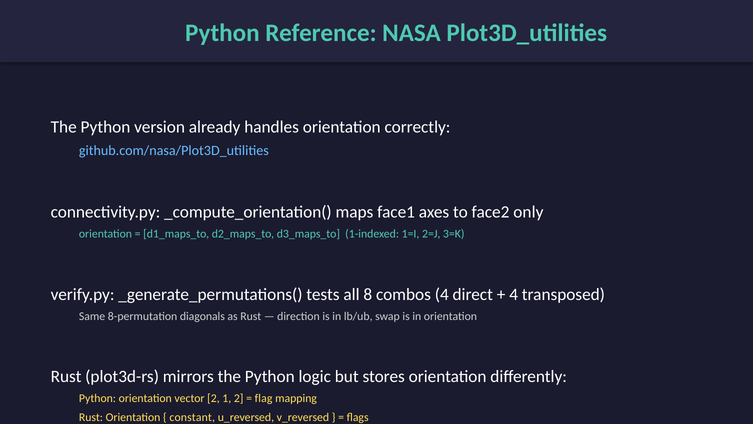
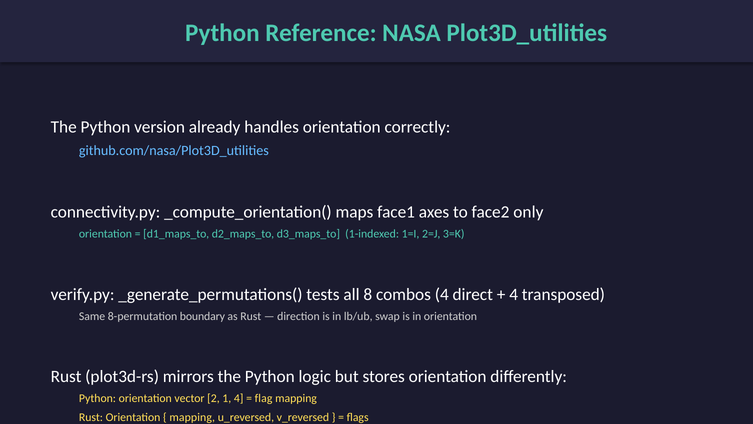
diagonals: diagonals -> boundary (202, 316)
1 2: 2 -> 4 (239, 398)
constant: constant -> mapping (192, 417)
